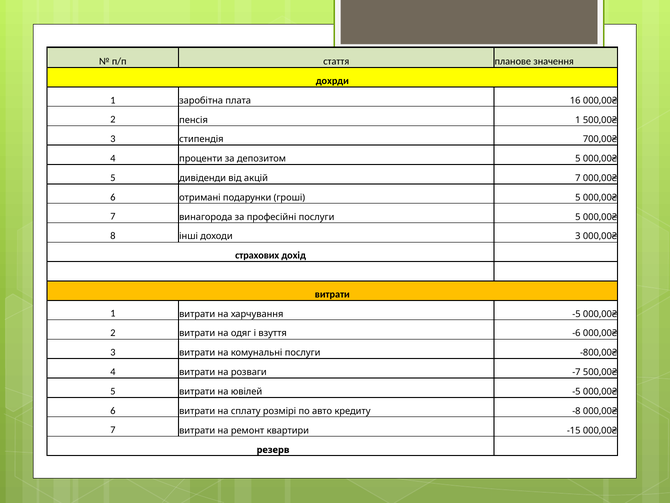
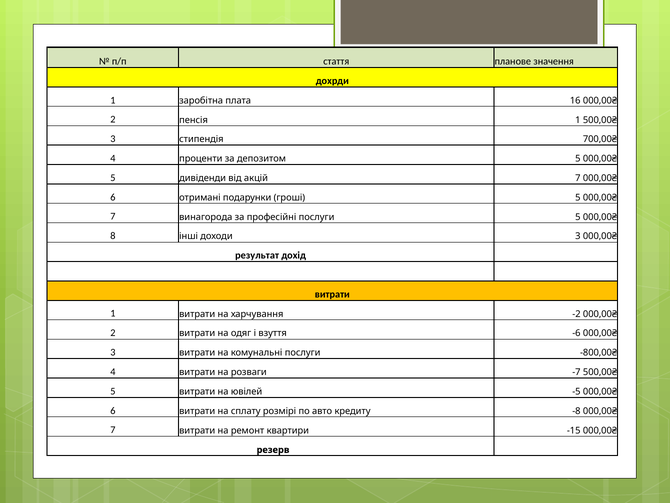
страхових: страхових -> результат (257, 255)
харчування -5: -5 -> -2 (576, 314)
